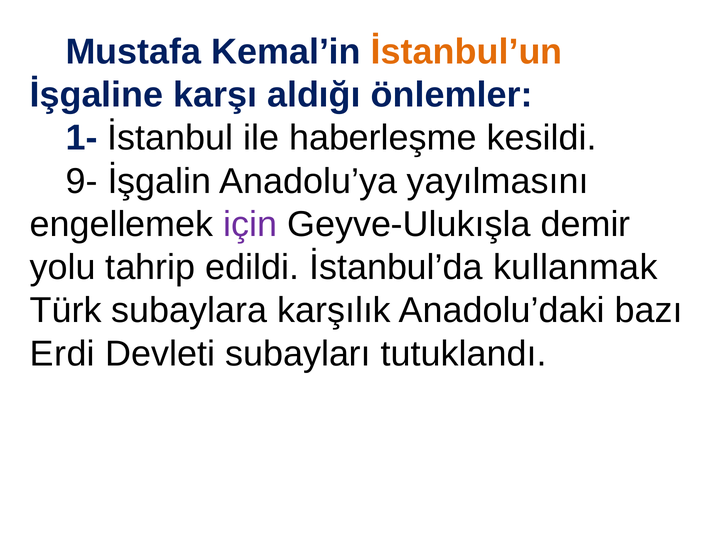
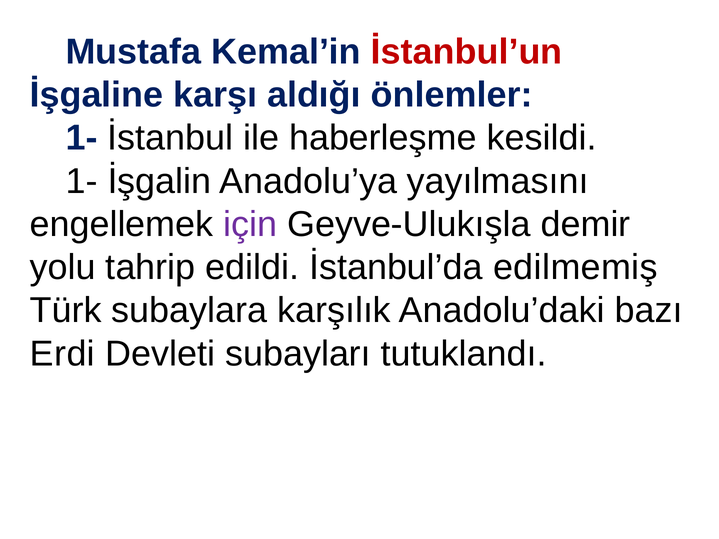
İstanbul’un colour: orange -> red (467, 52)
9-: 9- -> 1- (82, 181)
kullanmak: kullanmak -> edilmemiş (575, 268)
